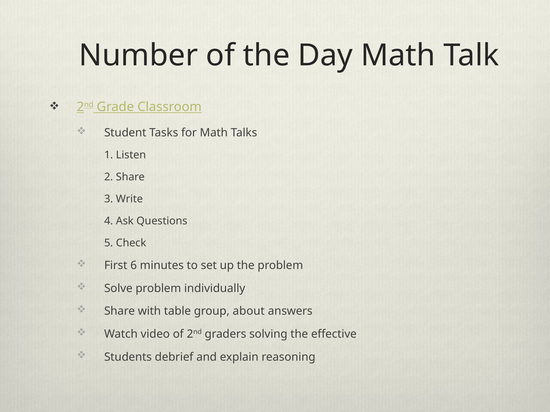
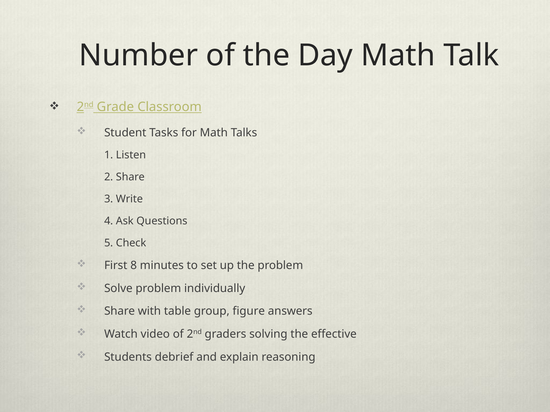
6: 6 -> 8 (134, 266)
about: about -> figure (249, 312)
